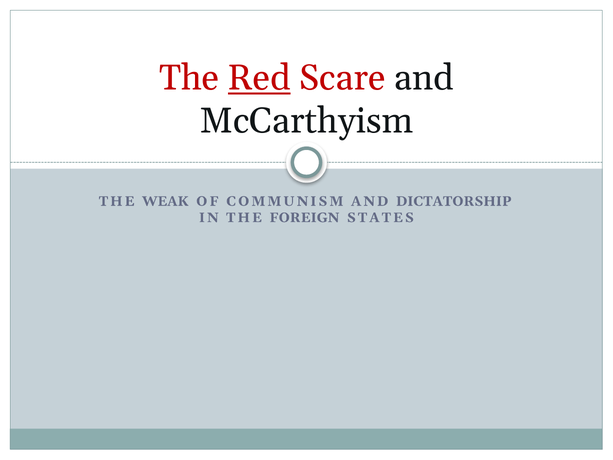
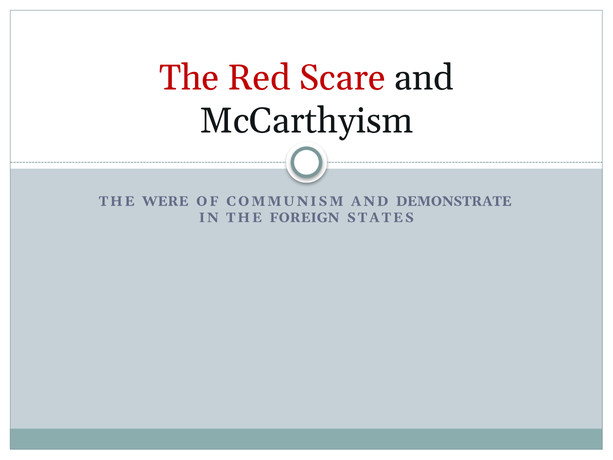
Red underline: present -> none (259, 78)
WEAK: WEAK -> WERE (165, 201)
DICTATORSHIP: DICTATORSHIP -> DEMONSTRATE (454, 201)
